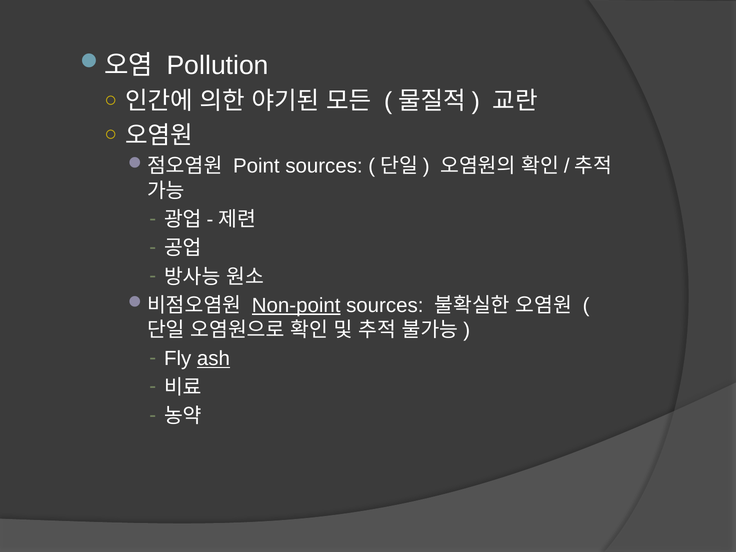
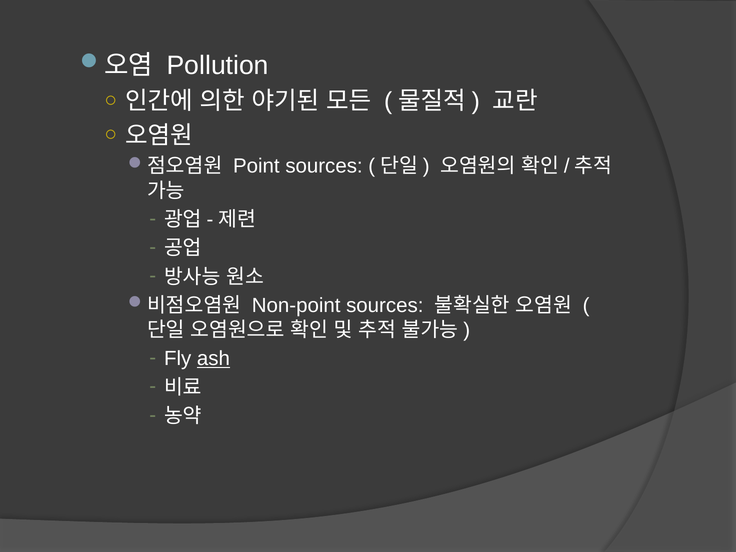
Non-point underline: present -> none (296, 305)
